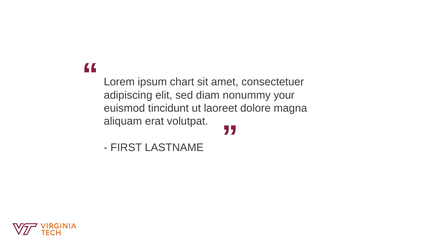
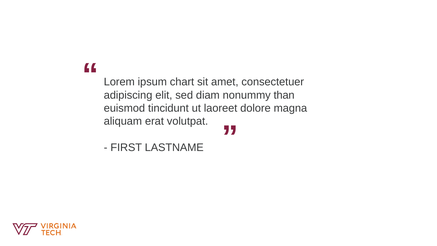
your: your -> than (284, 95)
